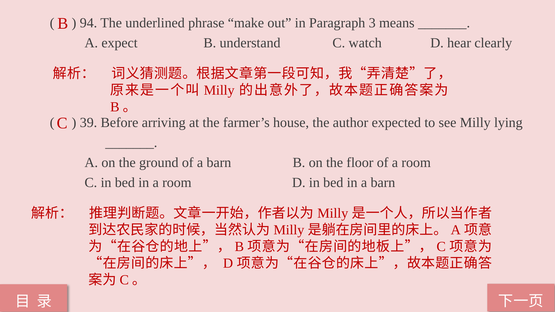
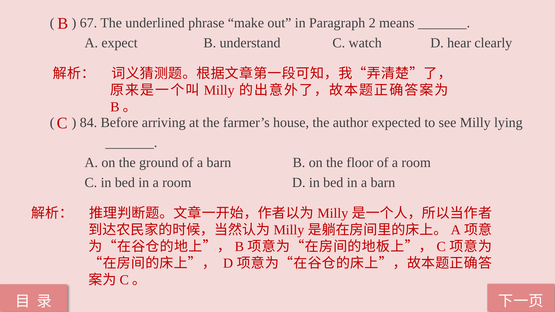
94: 94 -> 67 (89, 23)
3: 3 -> 2 (372, 23)
39: 39 -> 84 (89, 123)
